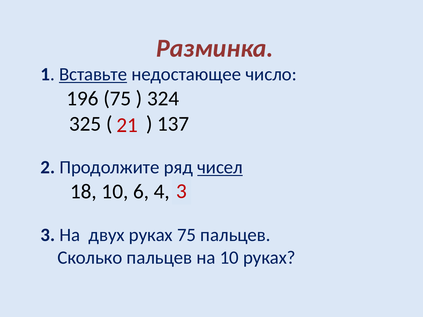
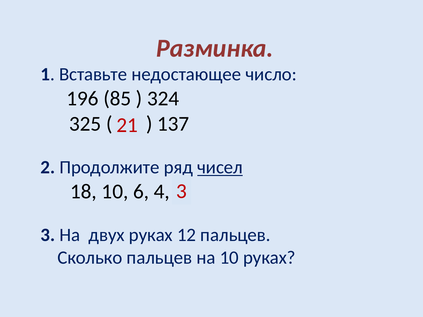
Вставьте underline: present -> none (93, 74)
196 75: 75 -> 85 (117, 99)
руках 75: 75 -> 12 (187, 235)
